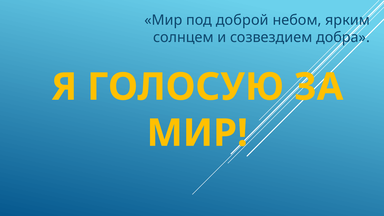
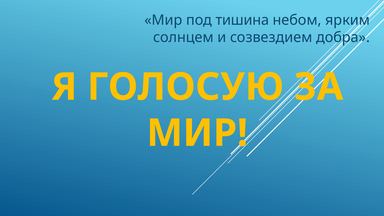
доброй: доброй -> тишина (242, 20)
